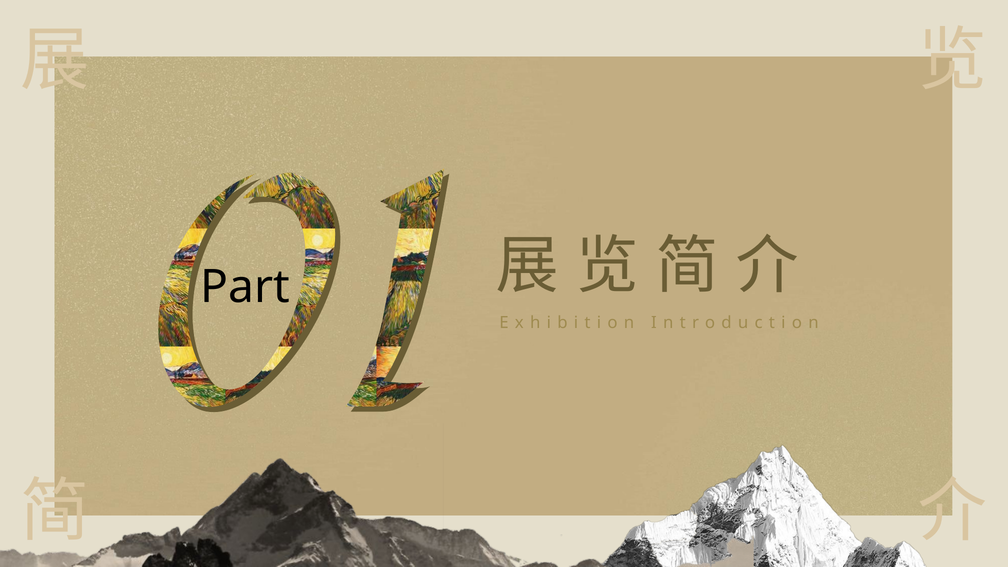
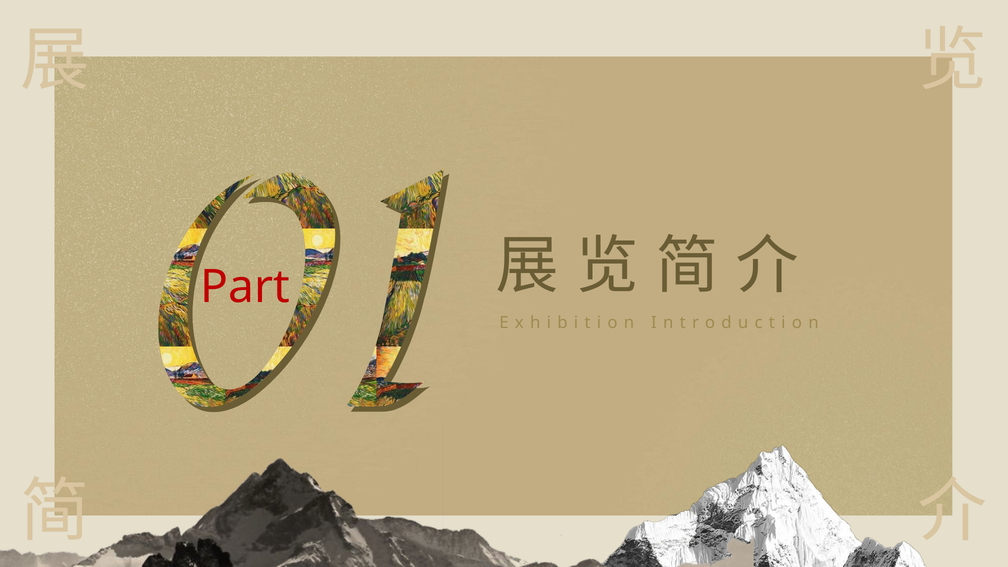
Part colour: black -> red (245, 287)
